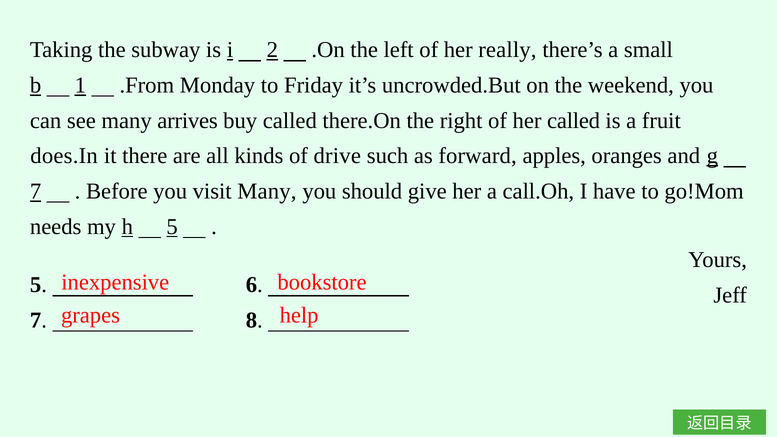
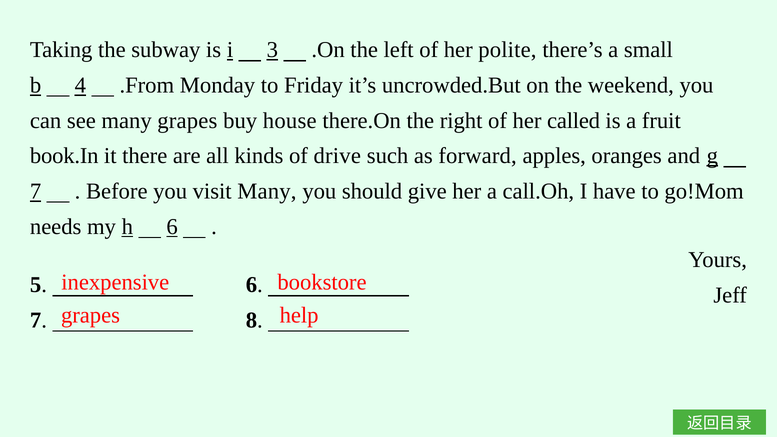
2: 2 -> 3 (272, 50)
really: really -> polite (507, 50)
1: 1 -> 4 (80, 85)
many arrives: arrives -> grapes (187, 121)
buy called: called -> house (290, 121)
does.In: does.In -> book.In (64, 156)
h 5: 5 -> 6 (172, 227)
